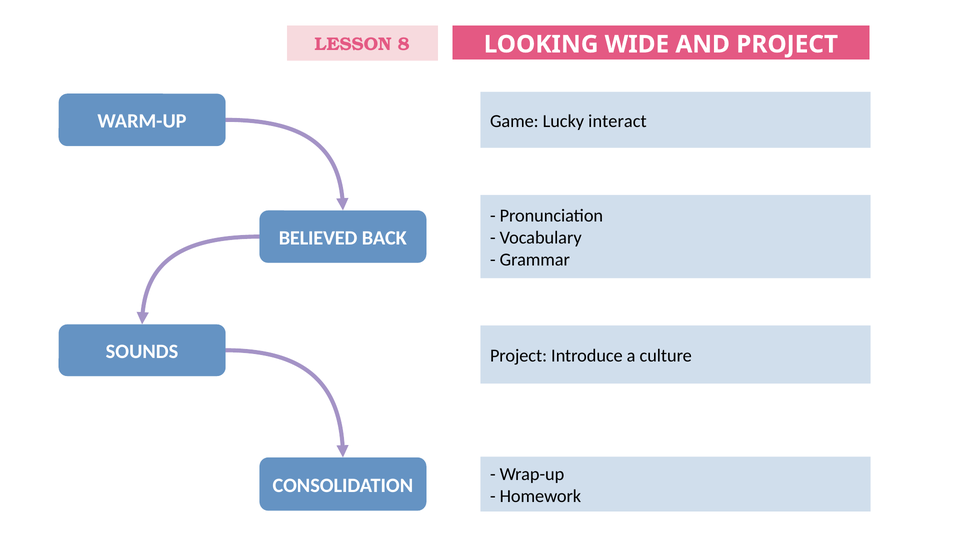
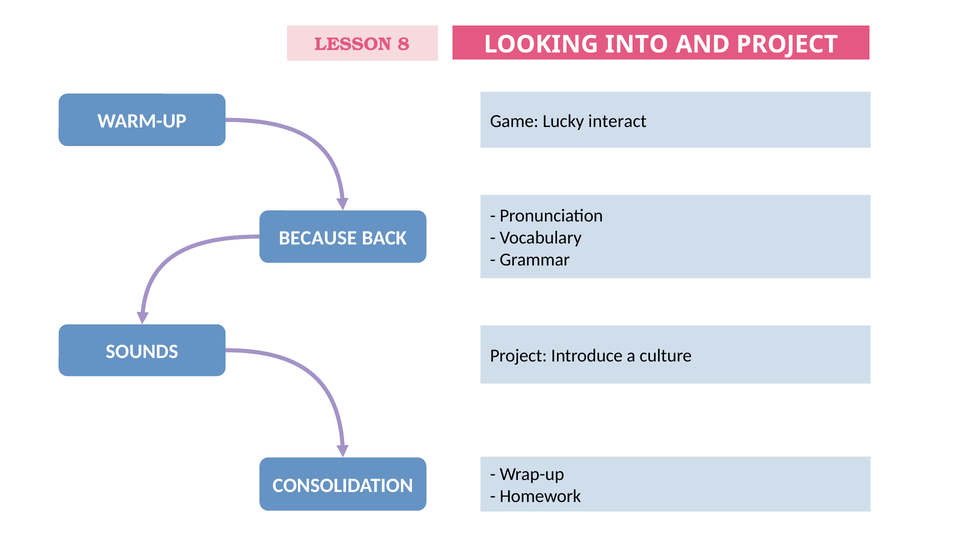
WIDE: WIDE -> INTO (637, 44)
BELIEVED: BELIEVED -> BECAUSE (318, 238)
